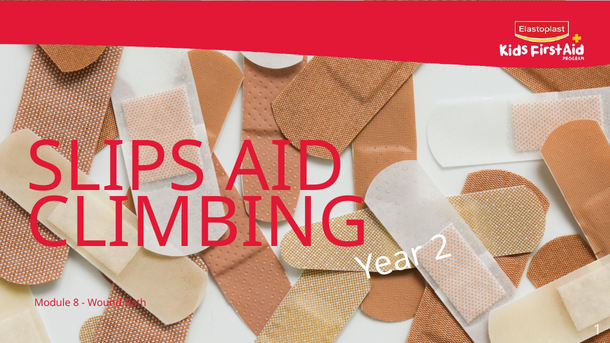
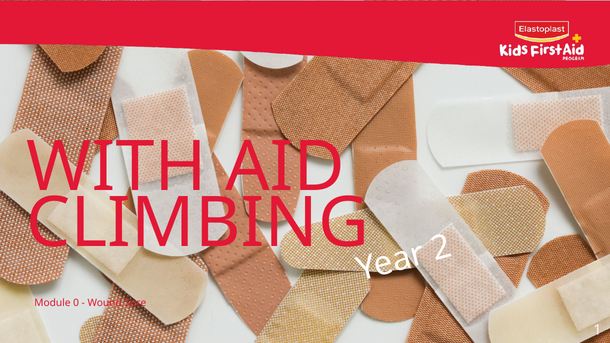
SLIPS: SLIPS -> WITH (116, 167)
Module 8: 8 -> 0 (76, 303)
Bath: Bath -> Sure (135, 303)
